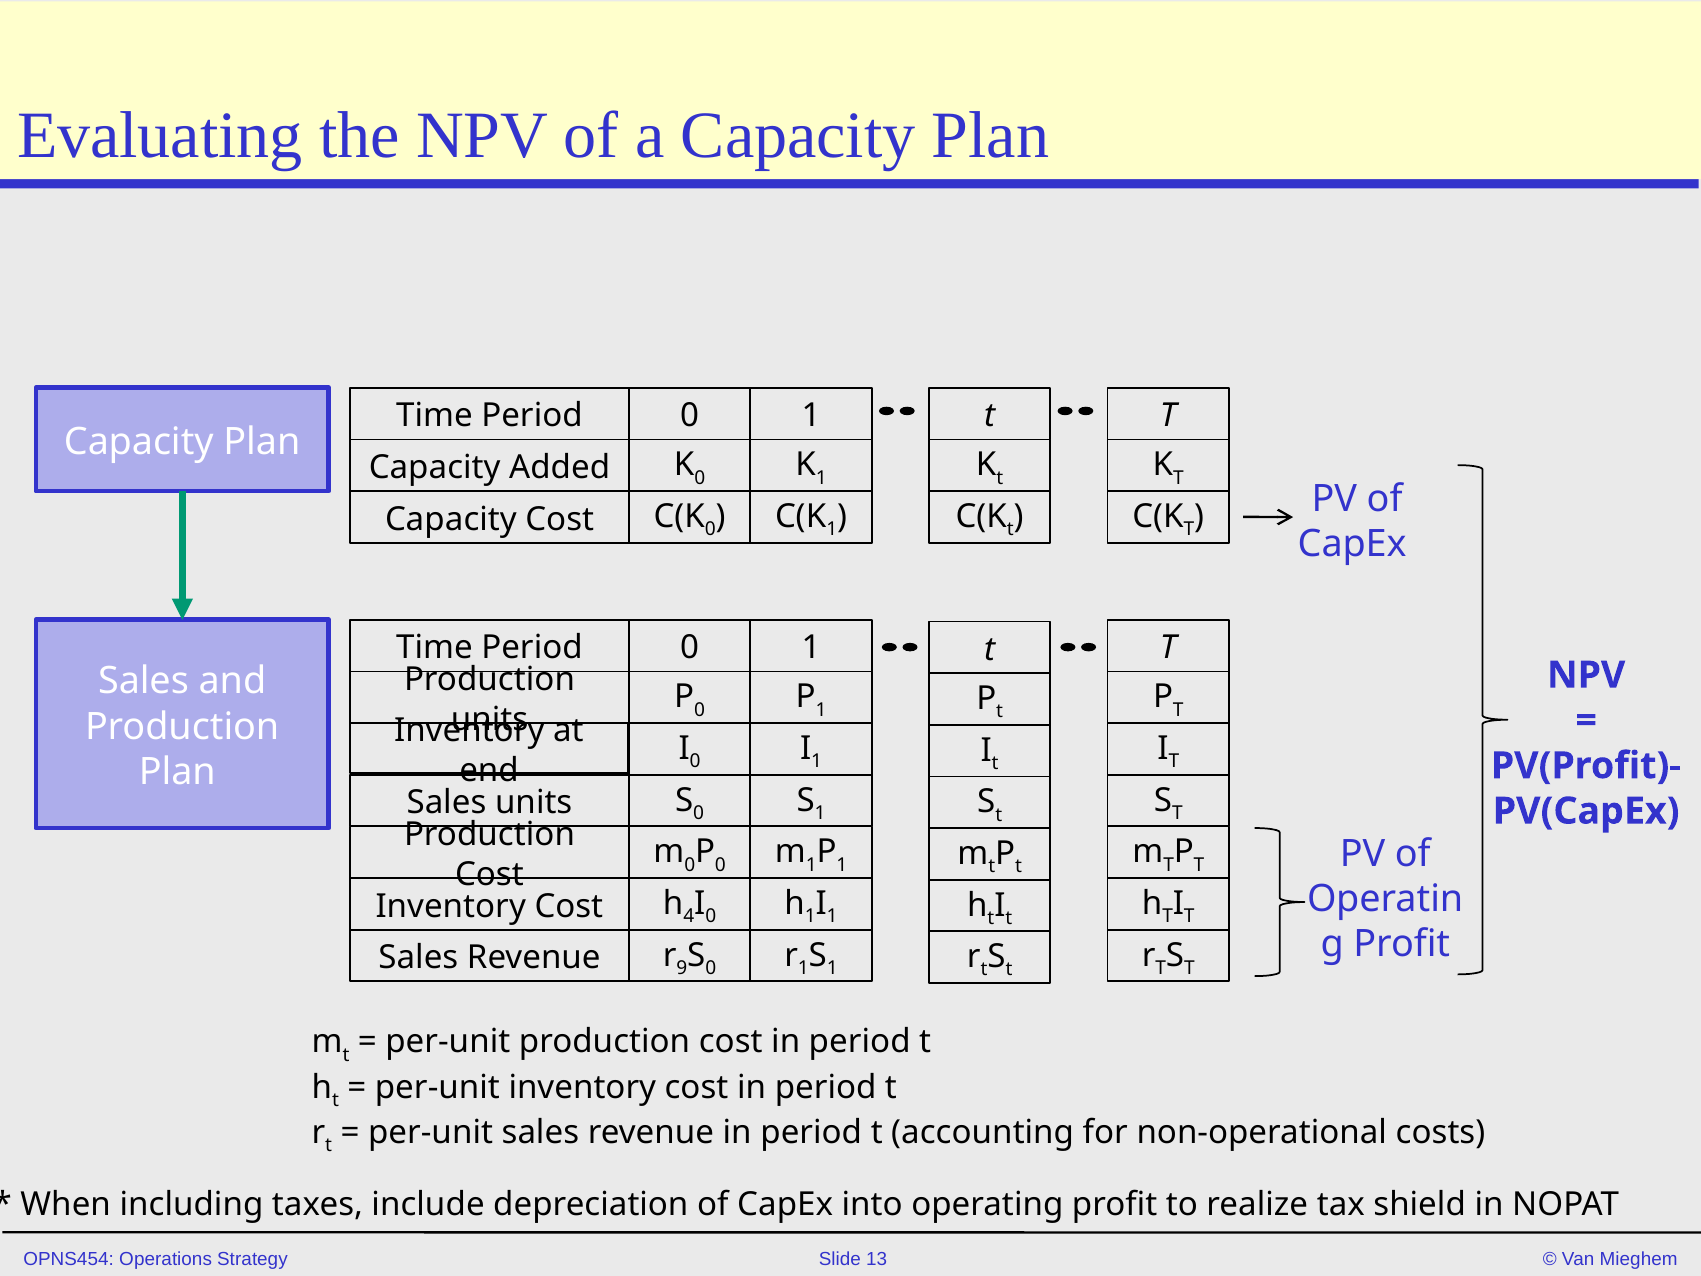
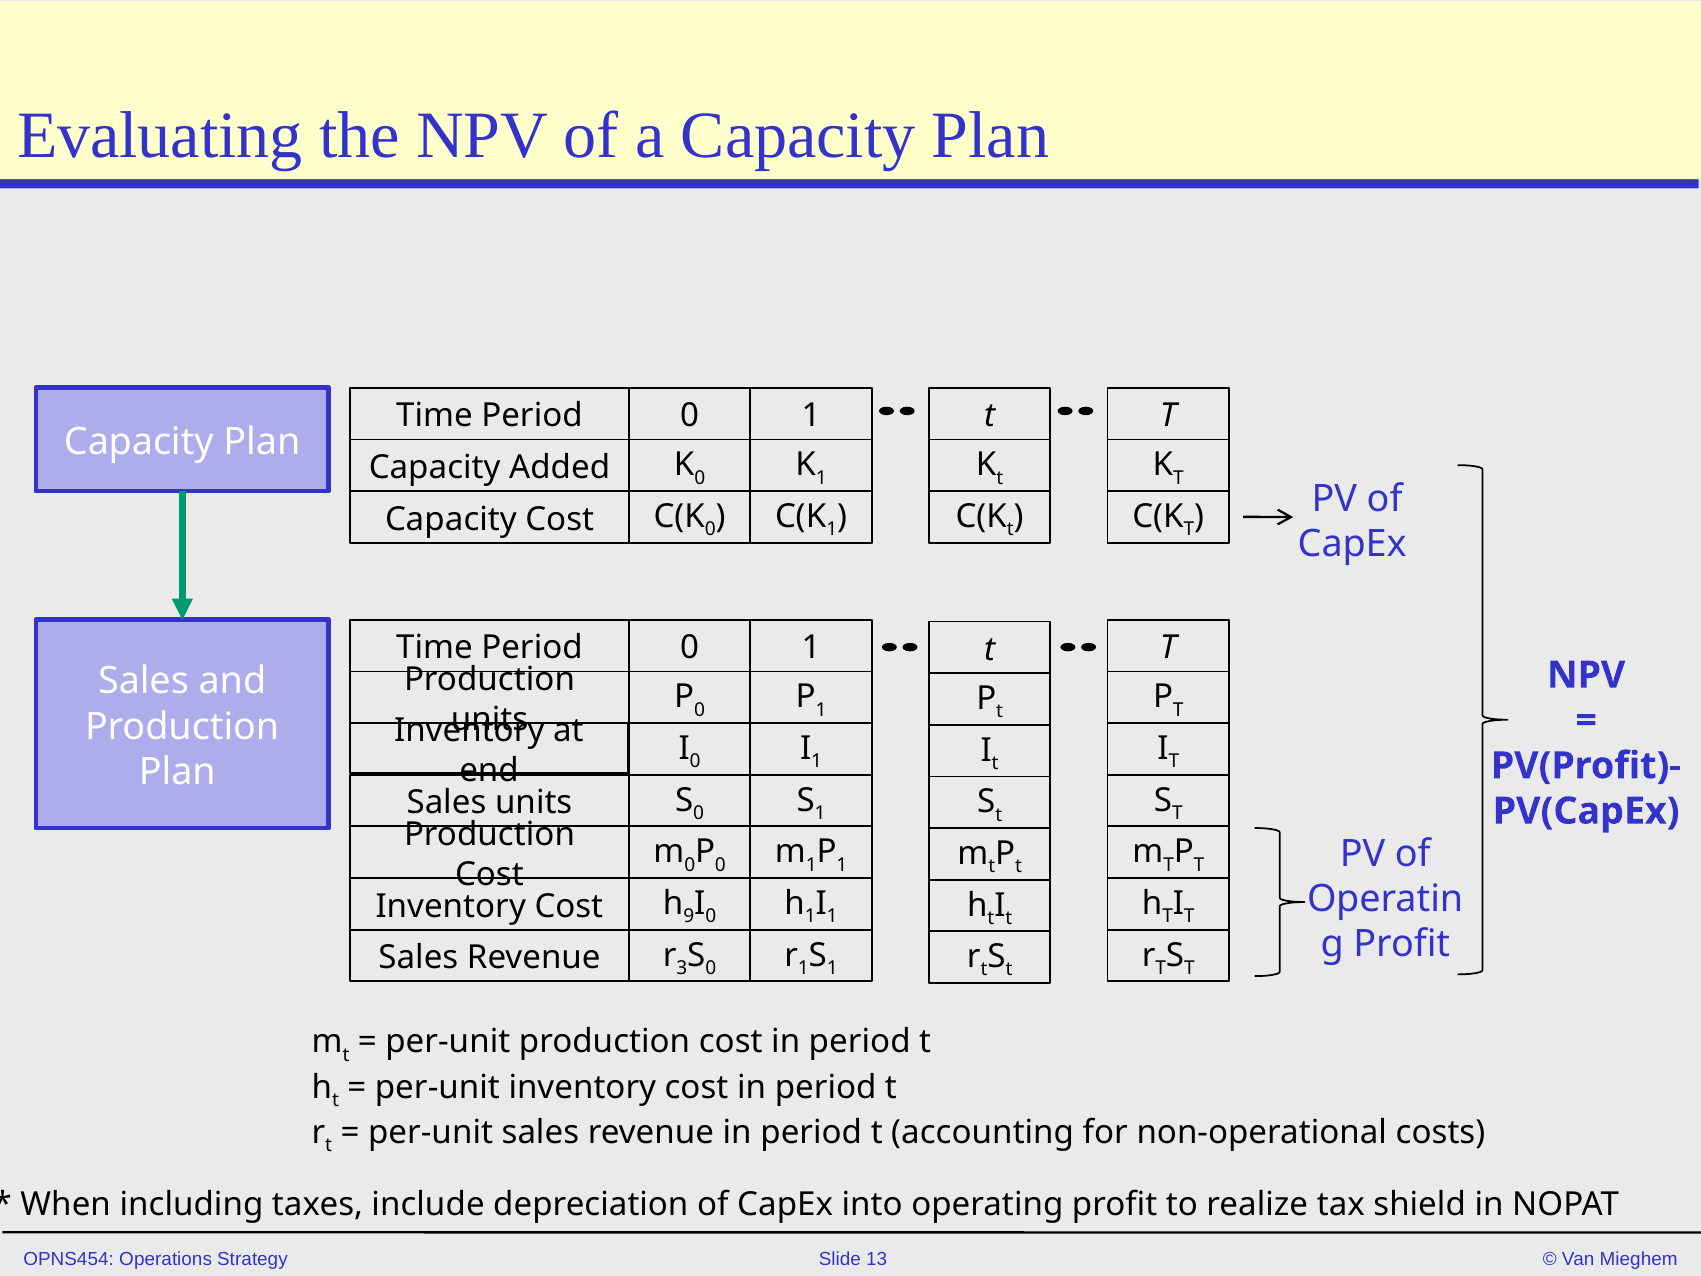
4: 4 -> 9 (689, 916)
9: 9 -> 3 (682, 968)
